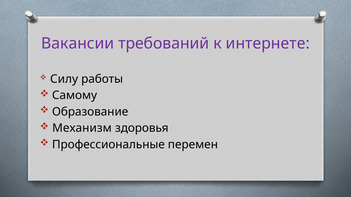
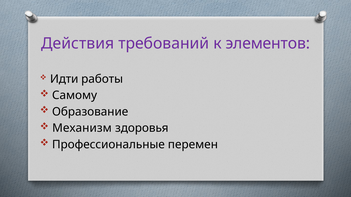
Вакансии: Вакансии -> Действия (78, 44)
интернете: интернете -> элементов (268, 44)
Силу: Силу -> Идти (64, 79)
